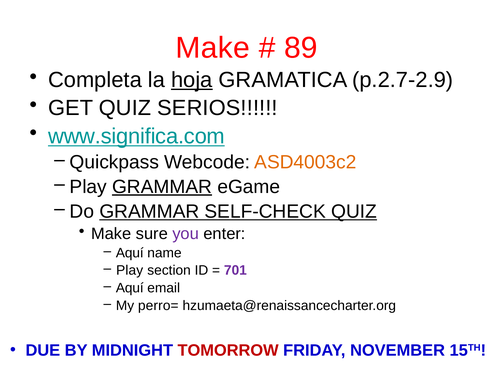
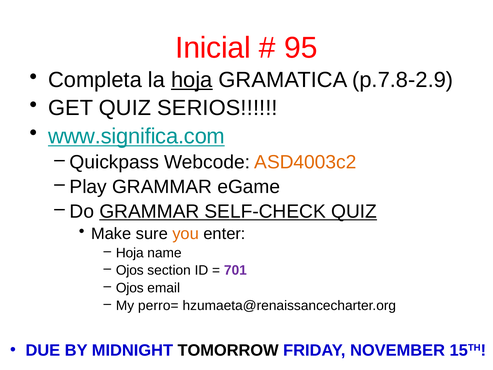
Make: Make -> Inicial (213, 48)
89: 89 -> 95 (301, 48)
p.2.7-2.9: p.2.7-2.9 -> p.7.8-2.9 (403, 80)
GRAMMAR underline: present -> none (162, 187)
you colour: purple -> orange (186, 234)
Aquí: Aquí -> Hoja (130, 253)
Play: Play -> Ojos (130, 270)
Aquí: Aquí -> Ojos (130, 288)
TOMORROW colour: red -> black (228, 350)
